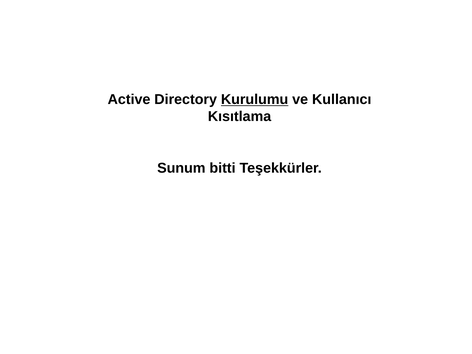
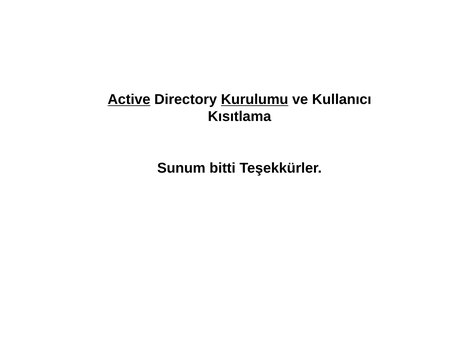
Active underline: none -> present (129, 99)
